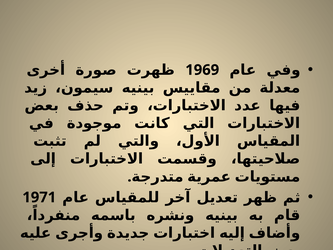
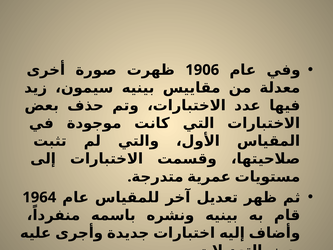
1969: 1969 -> 1906 (202, 70)
1971: 1971 -> 1964 (39, 197)
